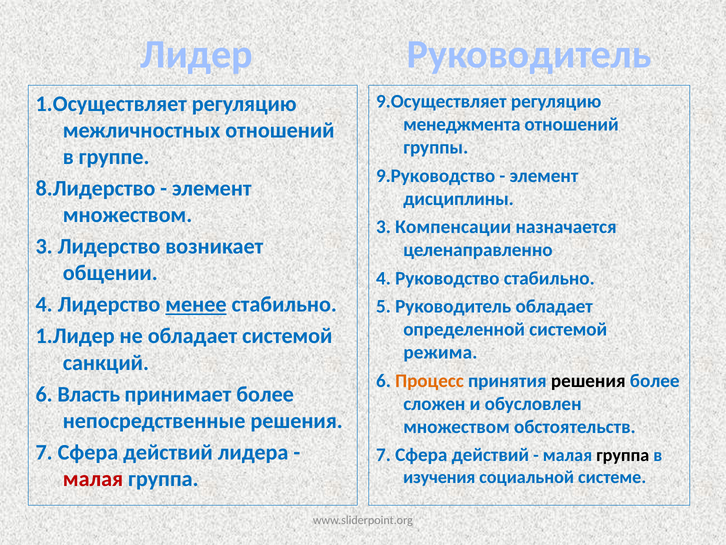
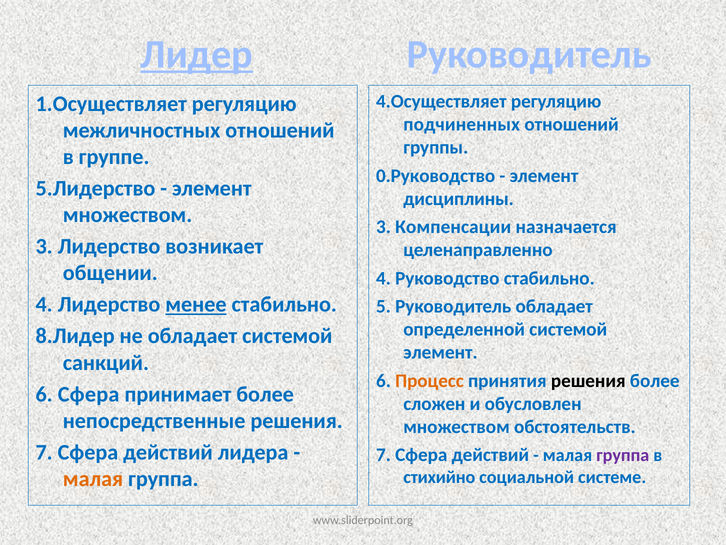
Лидер underline: none -> present (197, 54)
9.Осуществляет: 9.Осуществляет -> 4.Осуществляет (441, 102)
менеджмента: менеджмента -> подчиненных (462, 125)
9.Руководство: 9.Руководство -> 0.Руководство (436, 176)
8.Лидерство: 8.Лидерство -> 5.Лидерство (95, 188)
1.Лидер: 1.Лидер -> 8.Лидер (75, 336)
режима: режима -> элемент (440, 352)
6 Власть: Власть -> Сфера (89, 394)
группа colour: black -> purple (623, 455)
малая colour: red -> orange (93, 479)
изучения: изучения -> стихийно (439, 477)
